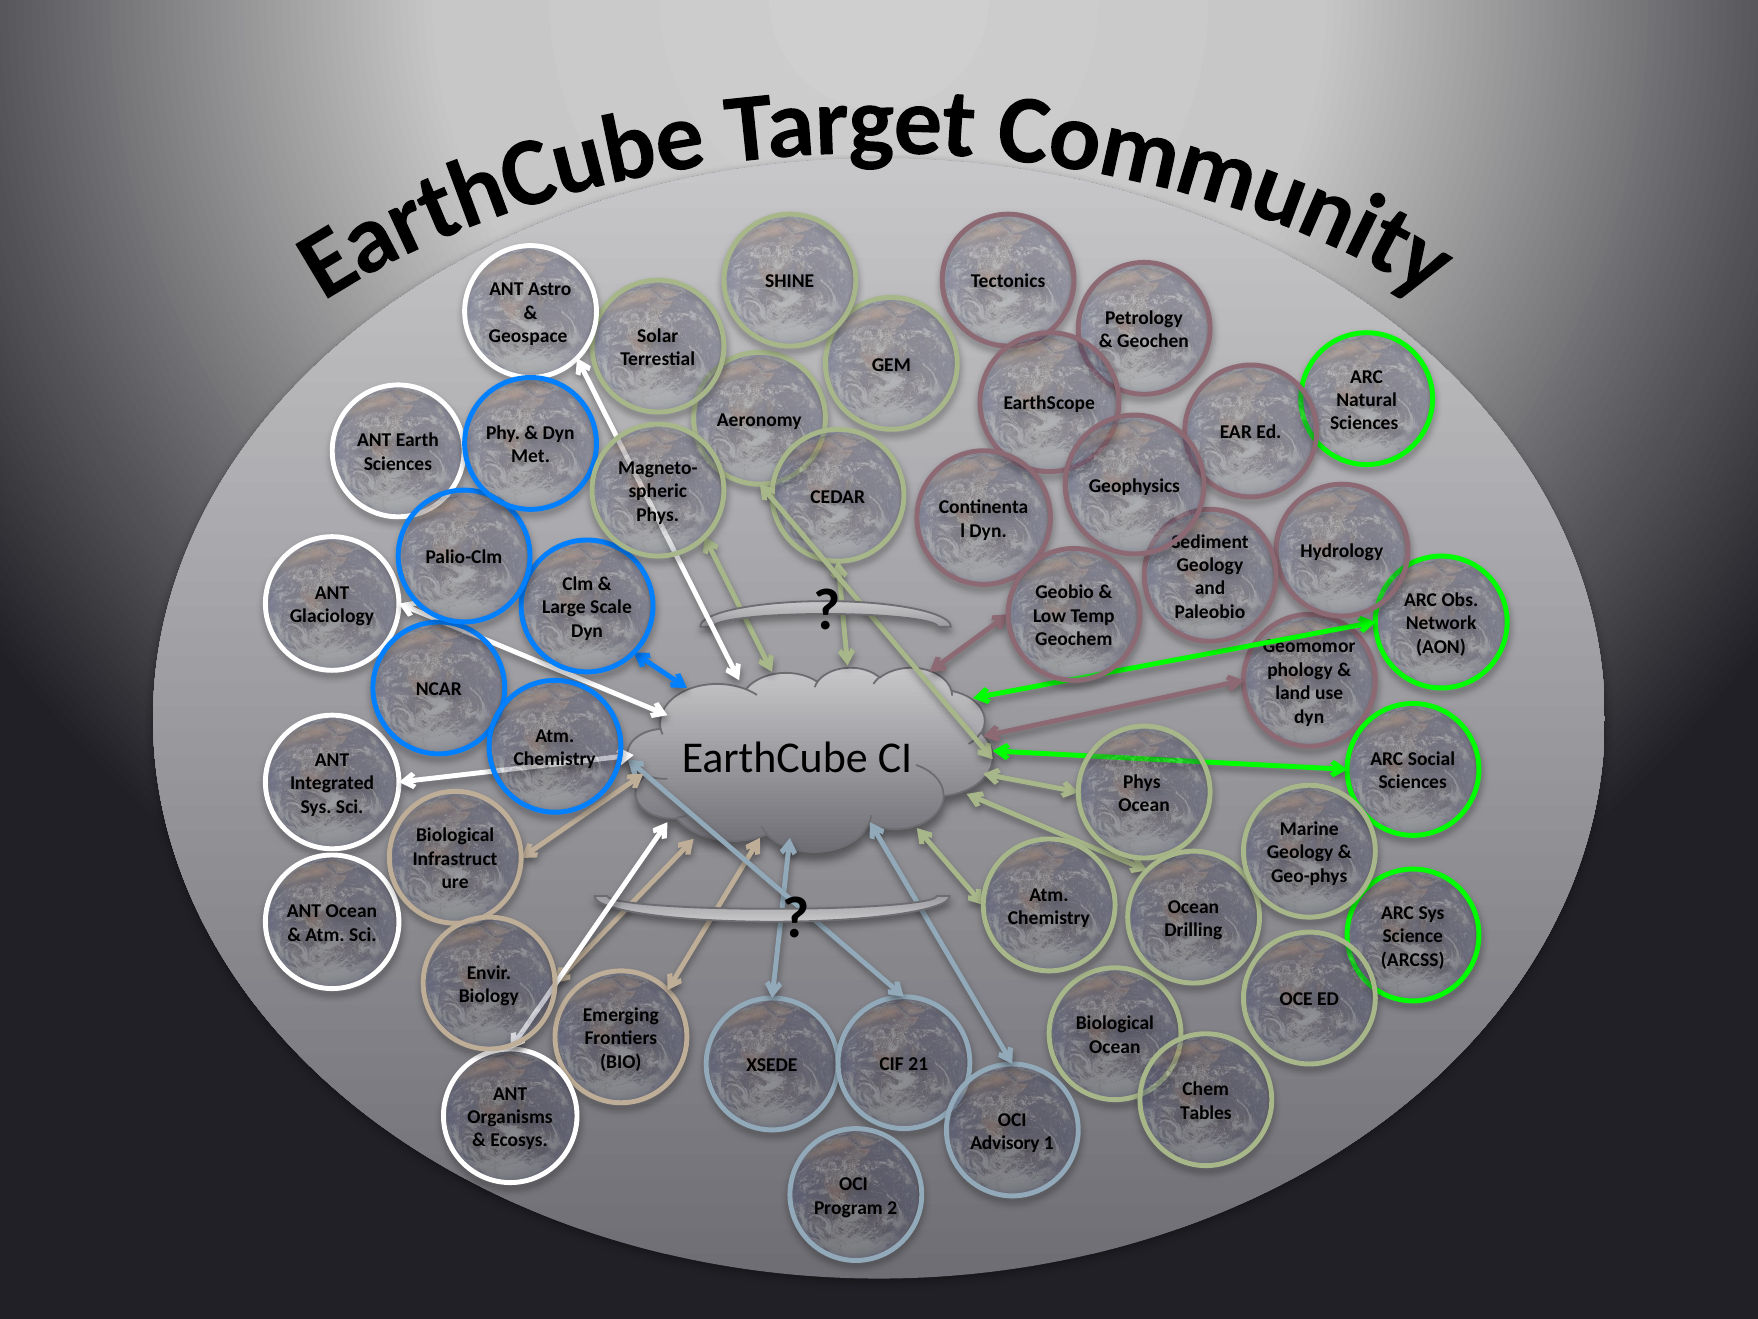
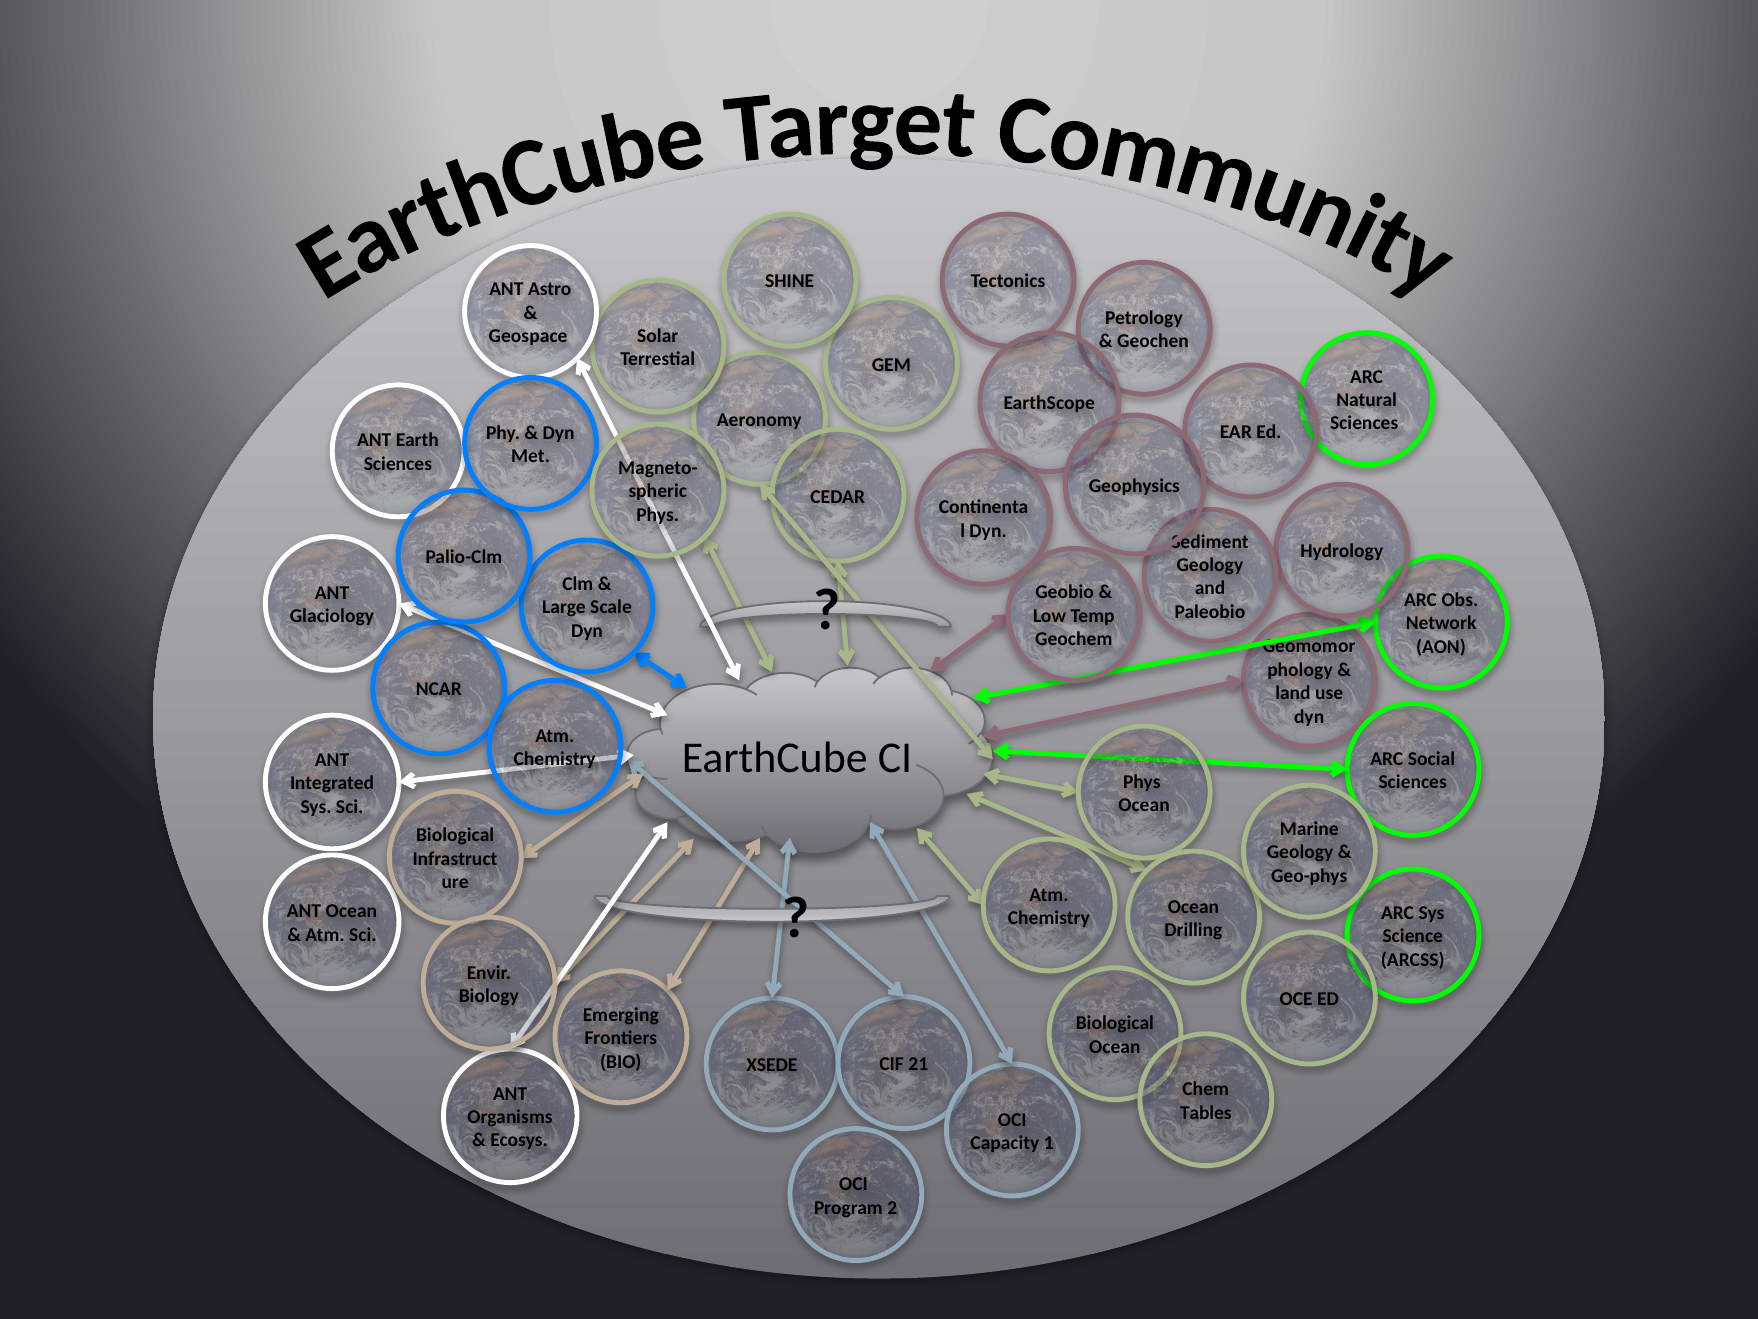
Advisory: Advisory -> Capacity (1005, 1143)
